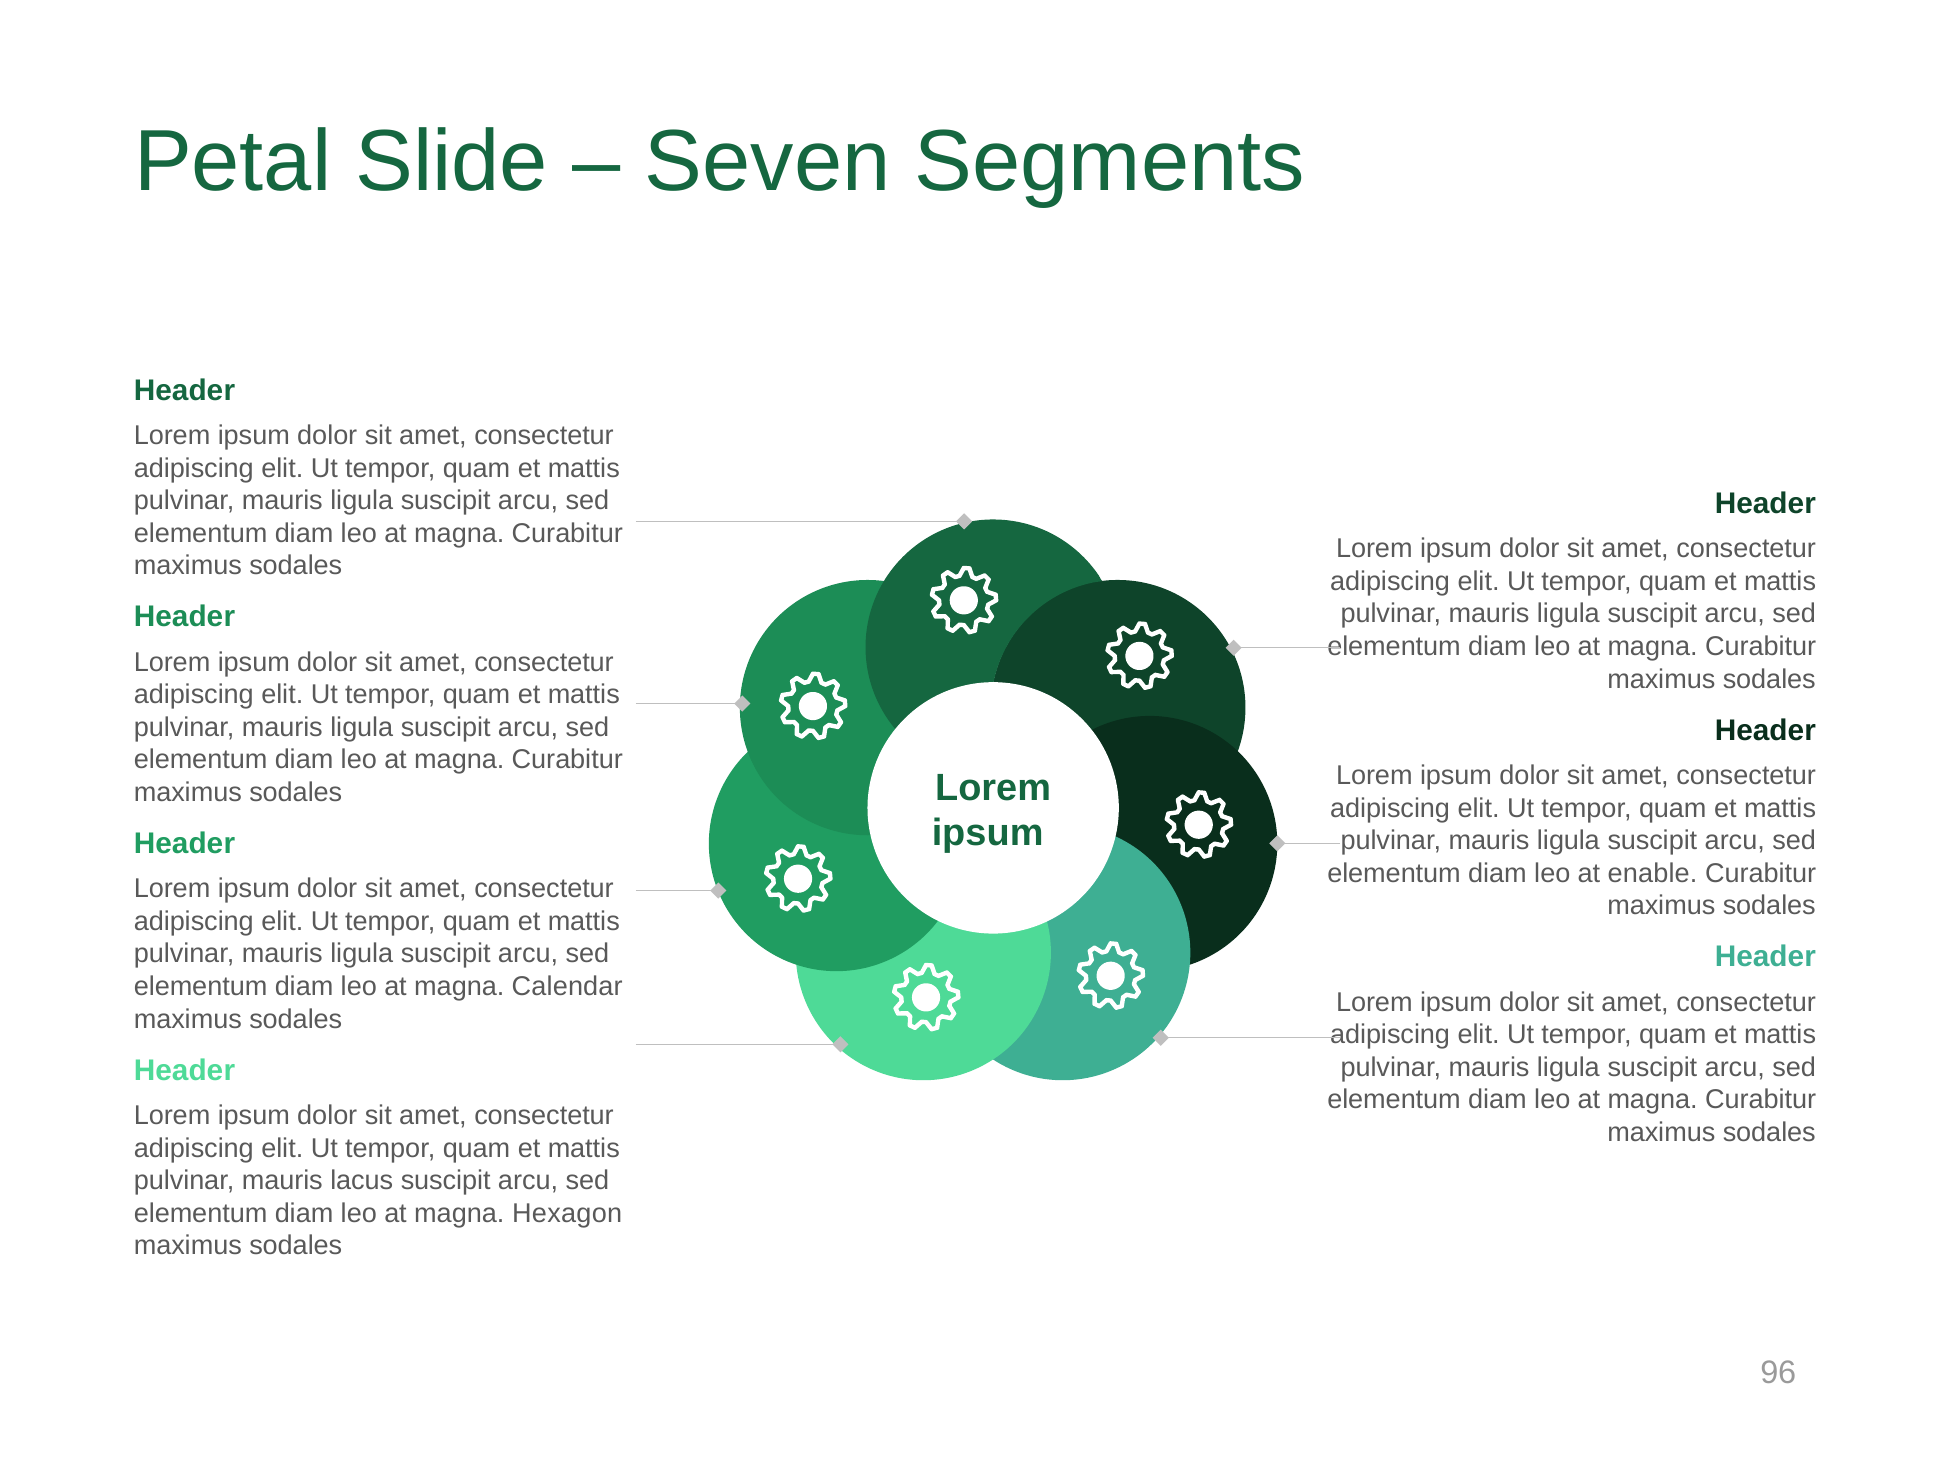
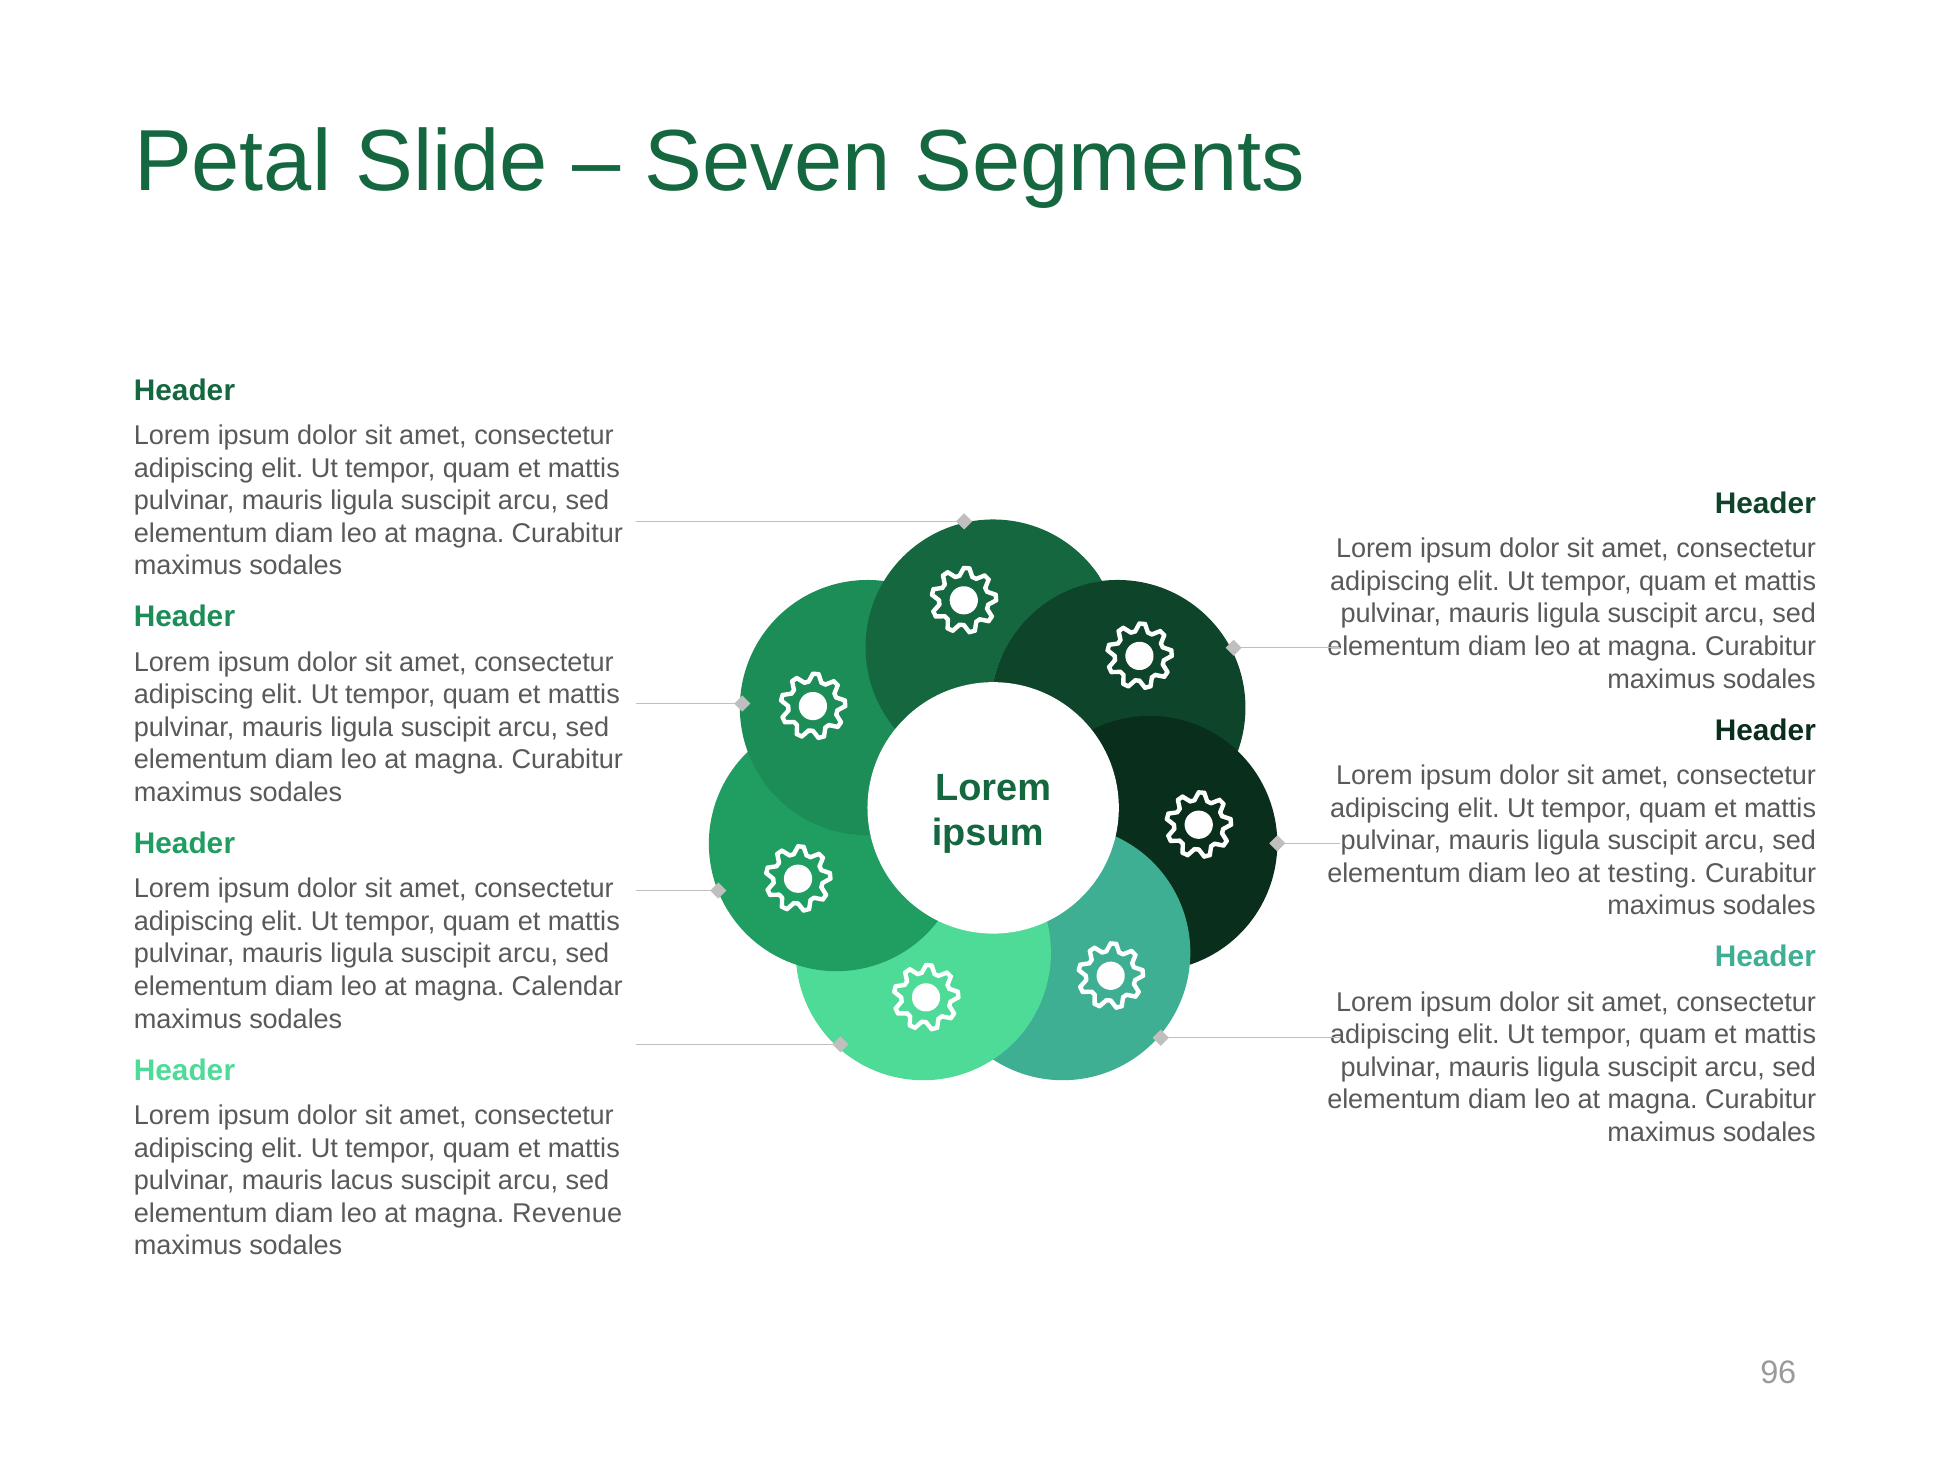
enable: enable -> testing (1652, 873)
Hexagon: Hexagon -> Revenue (567, 1213)
